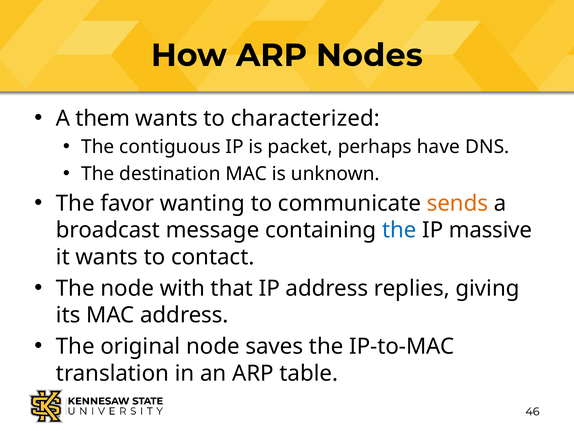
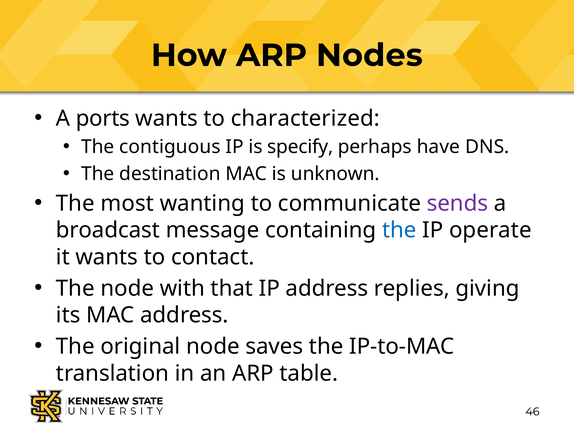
them: them -> ports (103, 118)
packet: packet -> specify (300, 147)
favor: favor -> most (127, 203)
sends colour: orange -> purple (457, 203)
massive: massive -> operate (490, 230)
